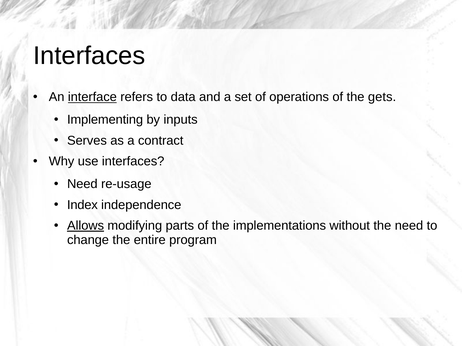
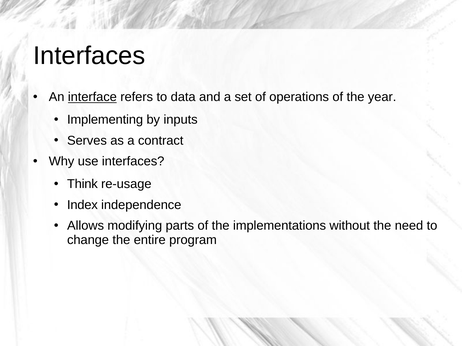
gets: gets -> year (382, 97)
Need: Need -> Think (82, 184)
Allows underline: present -> none (86, 226)
